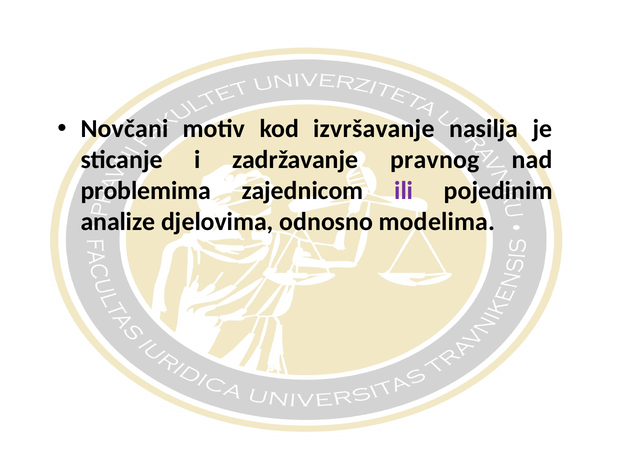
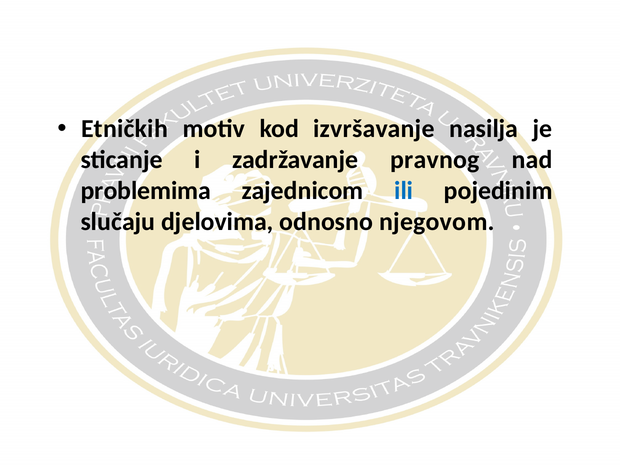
Novčani: Novčani -> Etničkih (124, 129)
ili colour: purple -> blue (404, 191)
analize: analize -> slučaju (118, 222)
modelima: modelima -> njegovom (437, 222)
